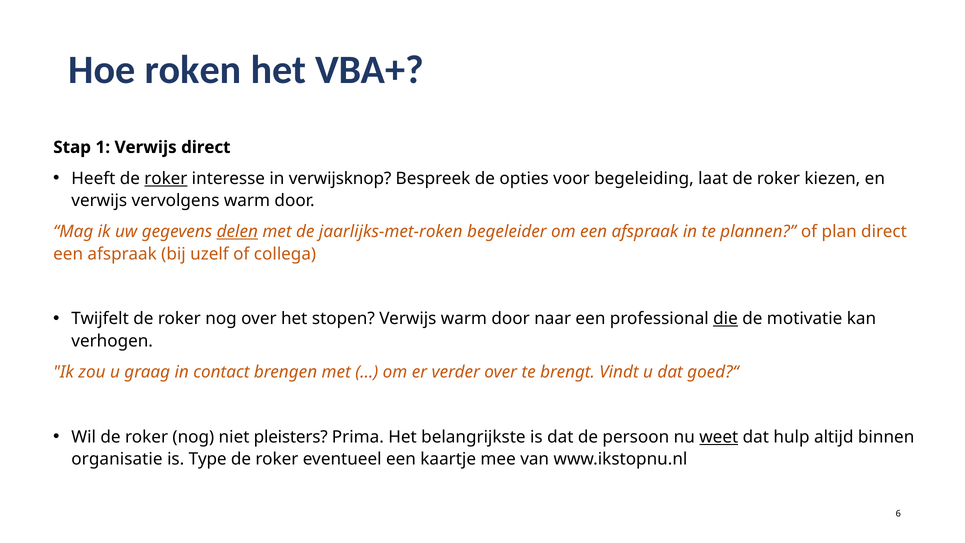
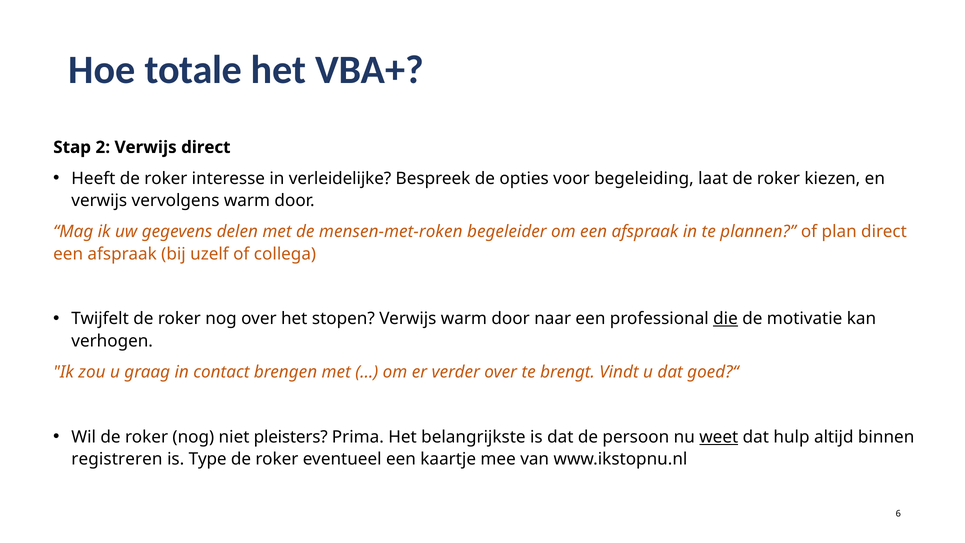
roken: roken -> totale (193, 70)
1: 1 -> 2 (103, 147)
roker underline: present -> none (166, 178)
verwijsknop: verwijsknop -> verleidelijke (340, 178)
delen underline: present -> none (237, 232)
jaarlijks-met-roken: jaarlijks-met-roken -> mensen-met-roken (391, 232)
organisatie: organisatie -> registreren (117, 459)
